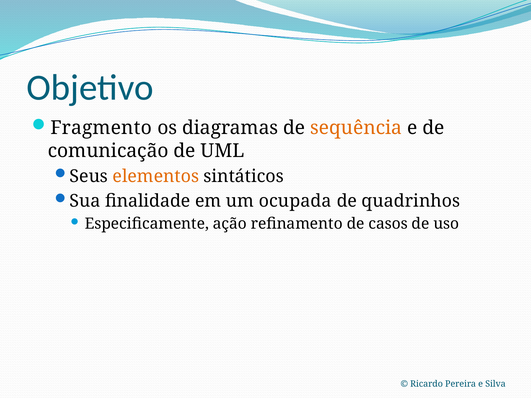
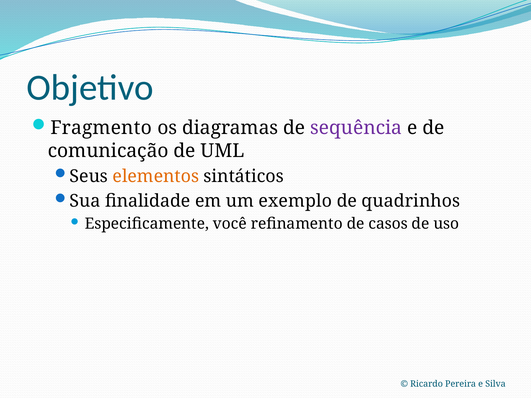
sequência colour: orange -> purple (356, 128)
ocupada: ocupada -> exemplo (295, 201)
ação: ação -> você (230, 224)
